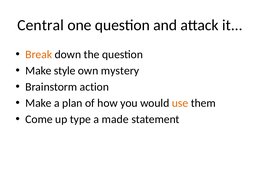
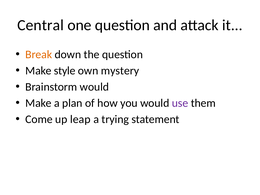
Brainstorm action: action -> would (94, 87)
use colour: orange -> purple (180, 103)
type: type -> leap (80, 119)
made: made -> trying (115, 119)
